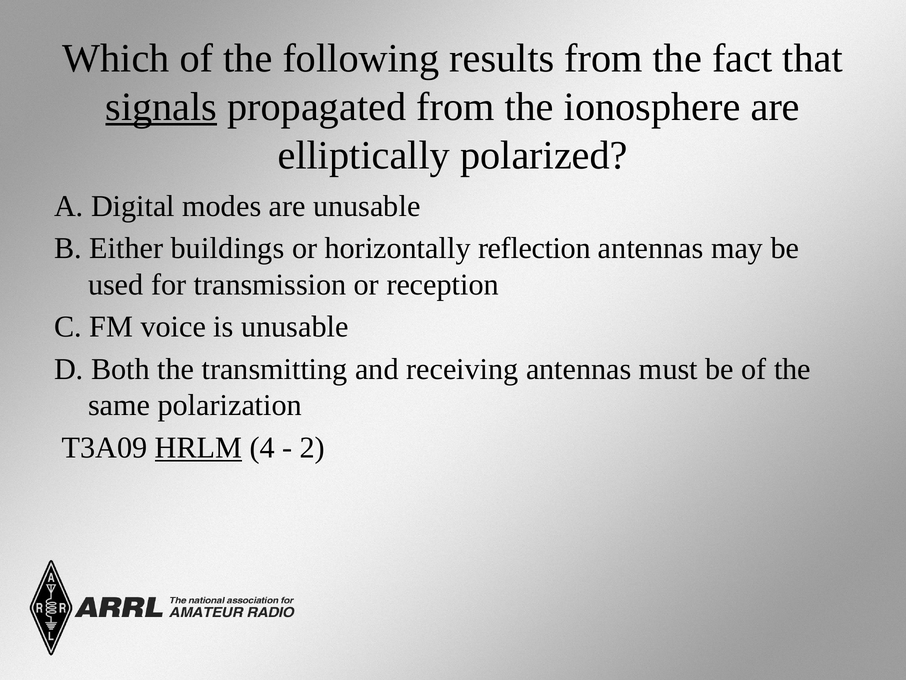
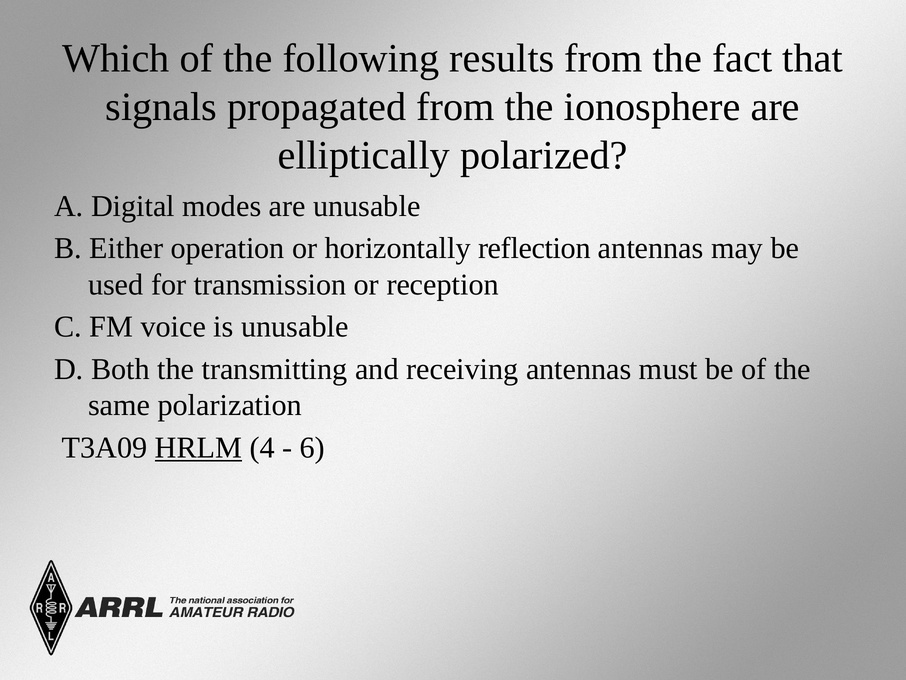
signals underline: present -> none (161, 107)
buildings: buildings -> operation (228, 248)
2: 2 -> 6 (312, 447)
